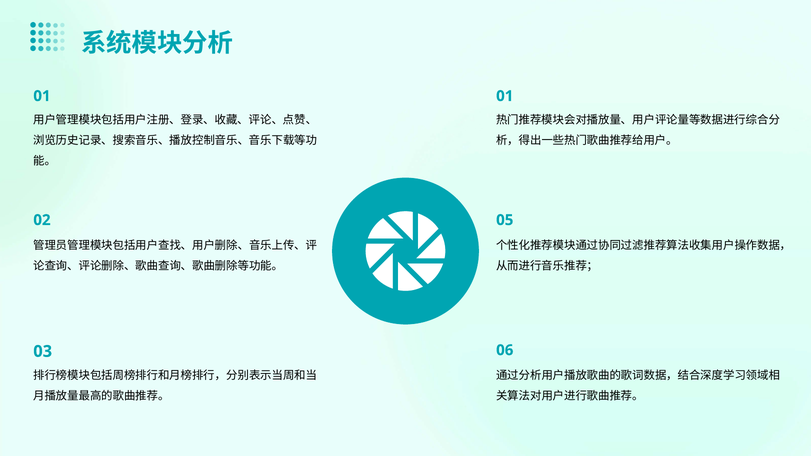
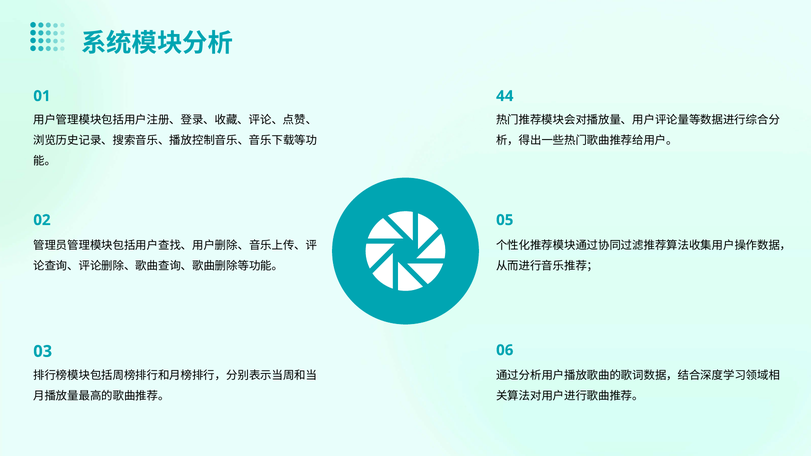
01 01: 01 -> 44 (505, 96)
